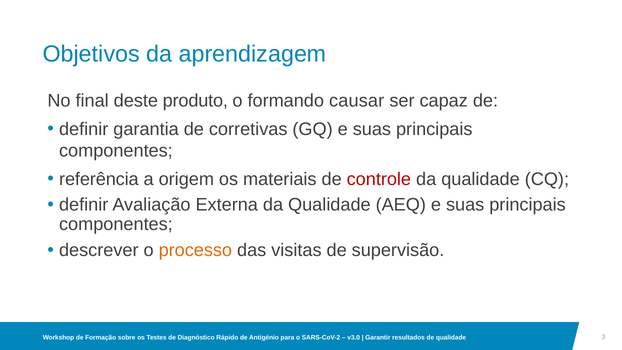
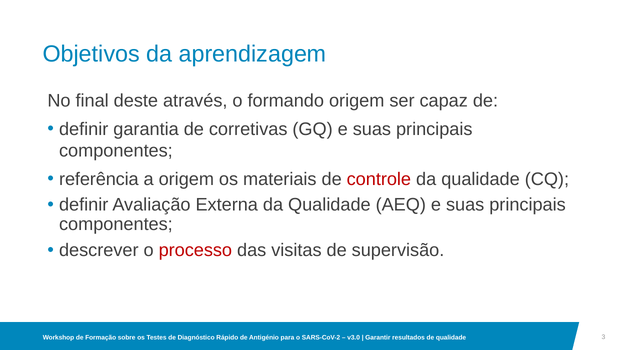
produto: produto -> através (195, 101)
formando causar: causar -> origem (357, 101)
processo colour: orange -> red (195, 250)
